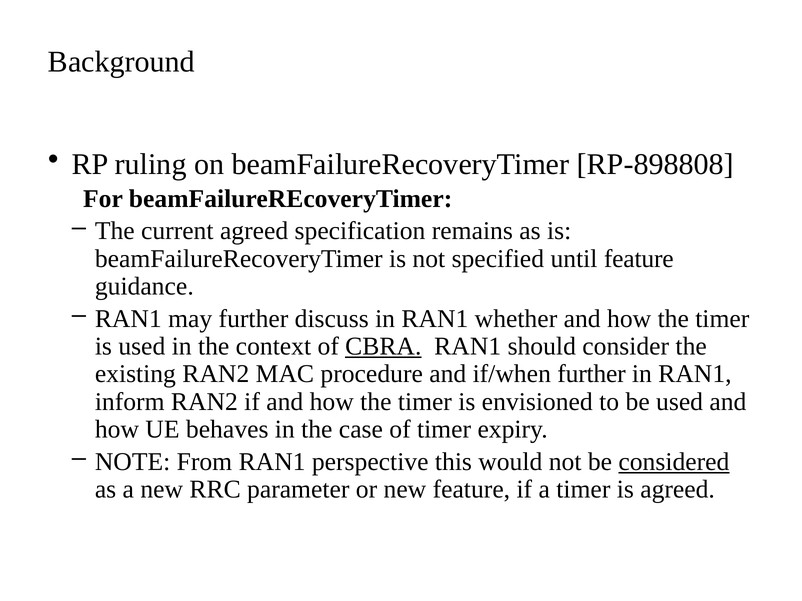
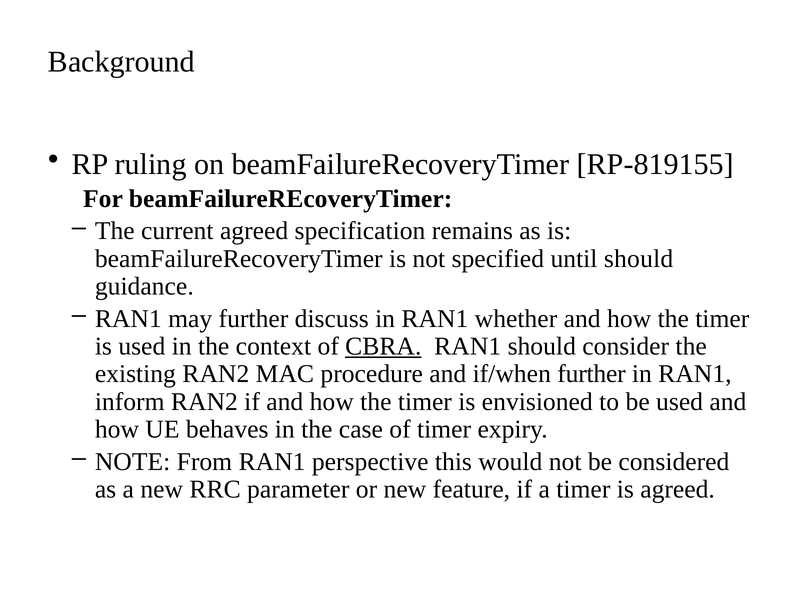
RP-898808: RP-898808 -> RP-819155 (655, 164)
until feature: feature -> should (639, 259)
considered underline: present -> none (674, 462)
